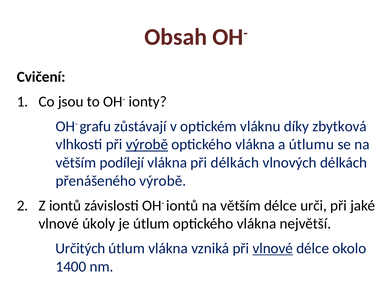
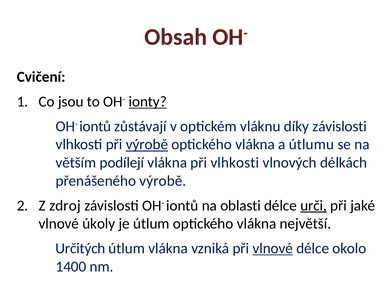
ionty underline: none -> present (148, 102)
grafu: grafu -> iontů (95, 126)
díky zbytková: zbytková -> závislosti (340, 126)
při délkách: délkách -> vlhkosti (235, 163)
Z iontů: iontů -> zdroj (65, 205)
iontů na větším: větším -> oblasti (241, 205)
urči underline: none -> present (314, 205)
